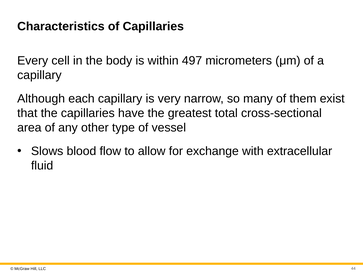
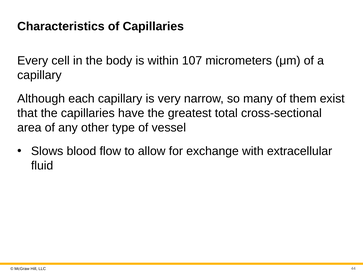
497: 497 -> 107 (192, 61)
